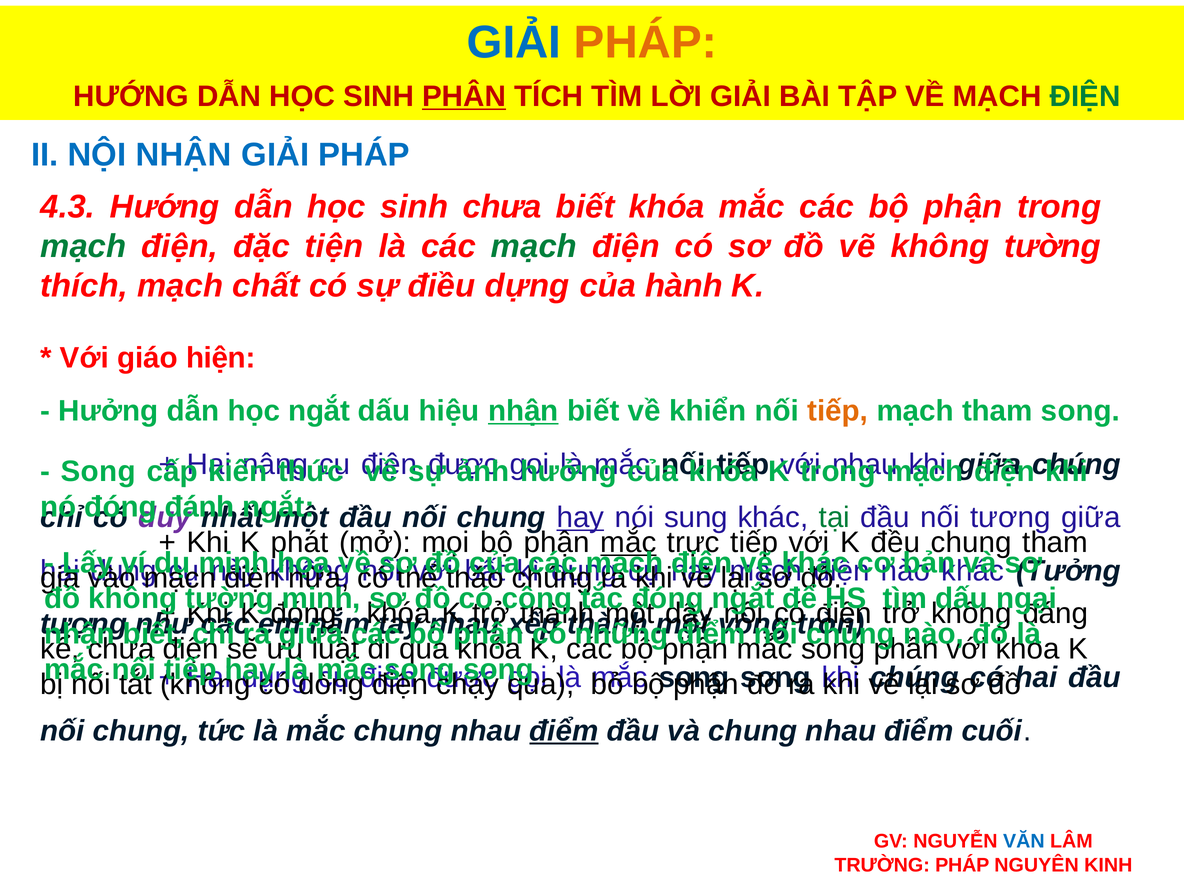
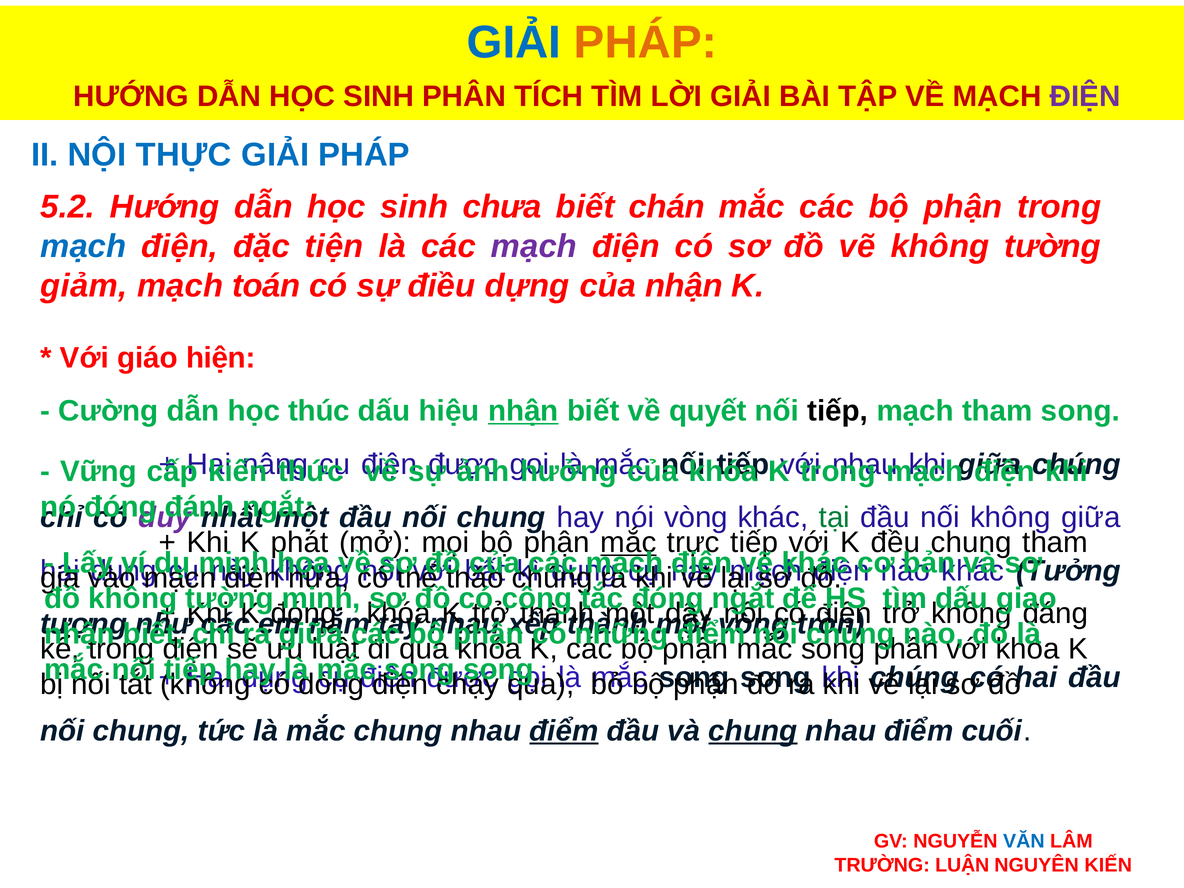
PHÂN underline: present -> none (464, 97)
ĐIỆN colour: green -> purple (1085, 97)
NỘI NHẬN: NHẬN -> THỰC (184, 155)
4.3: 4.3 -> 5.2 (68, 207)
biết khóa: khóa -> chán (667, 207)
mạch colour: green -> blue (83, 246)
mạch colour: green -> purple (534, 246)
thích: thích -> giảm (84, 286)
chất: chất -> toán (266, 286)
của hành: hành -> nhận (684, 286)
Hưởng: Hưởng -> Cường (108, 411)
học ngắt: ngắt -> thúc (319, 411)
khiển: khiển -> quyết (708, 411)
tiếp colour: orange -> black (838, 411)
Song: Song -> Vững (99, 471)
hay underline: present -> none (580, 518)
nói sung: sung -> vòng (696, 518)
nối tương: tương -> không (1010, 518)
ngại: ngại -> giao (1026, 598)
chưa: chưa -> trong (121, 649)
chung underline: none -> present (753, 731)
TRƯỜNG PHÁP: PHÁP -> LUẬN (962, 865)
NGUYÊN KINH: KINH -> KIẾN (1108, 865)
